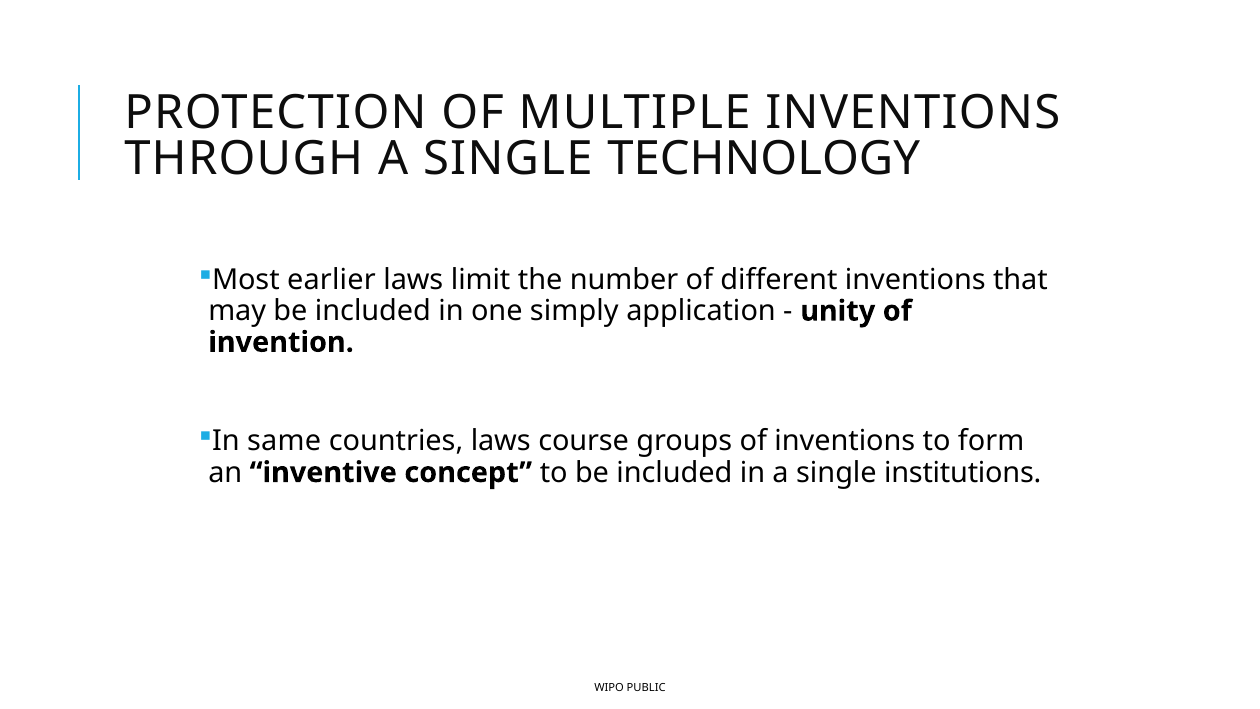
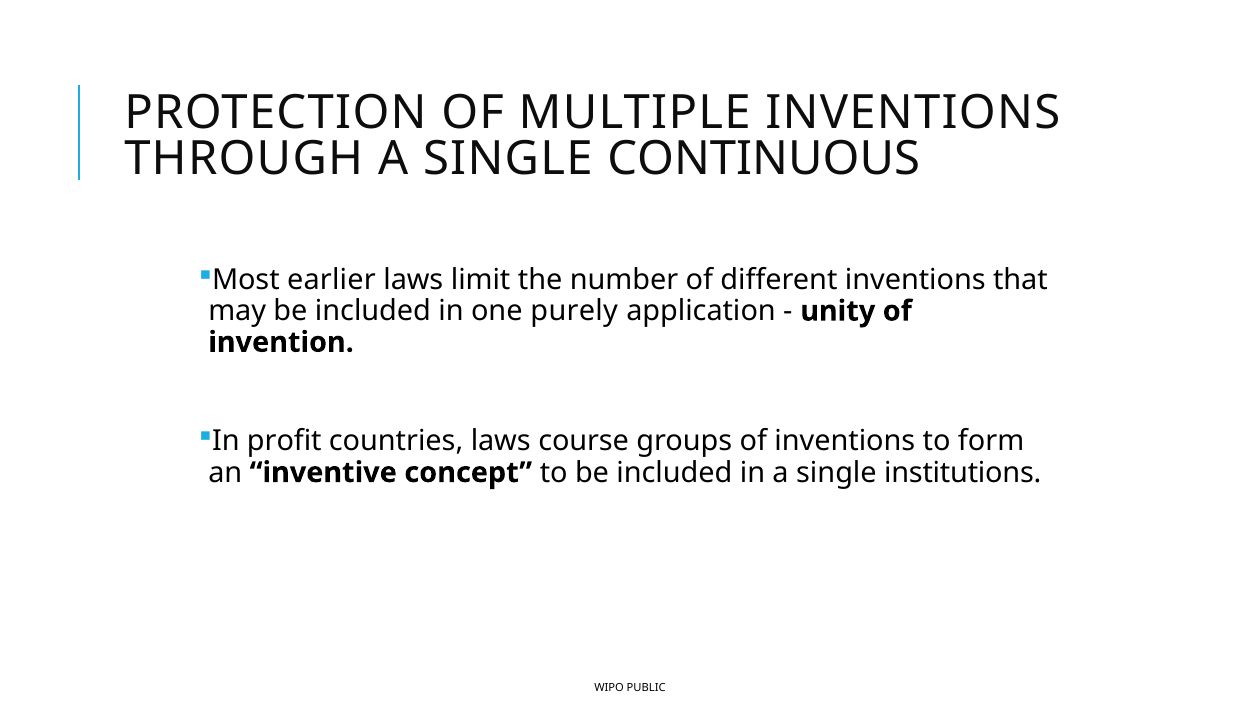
TECHNOLOGY: TECHNOLOGY -> CONTINUOUS (764, 159)
simply: simply -> purely (574, 311)
same: same -> profit (284, 441)
